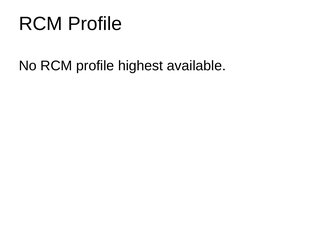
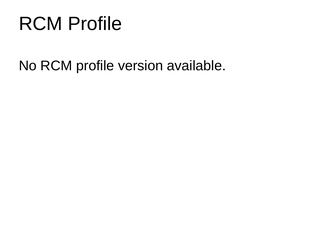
highest: highest -> version (141, 66)
